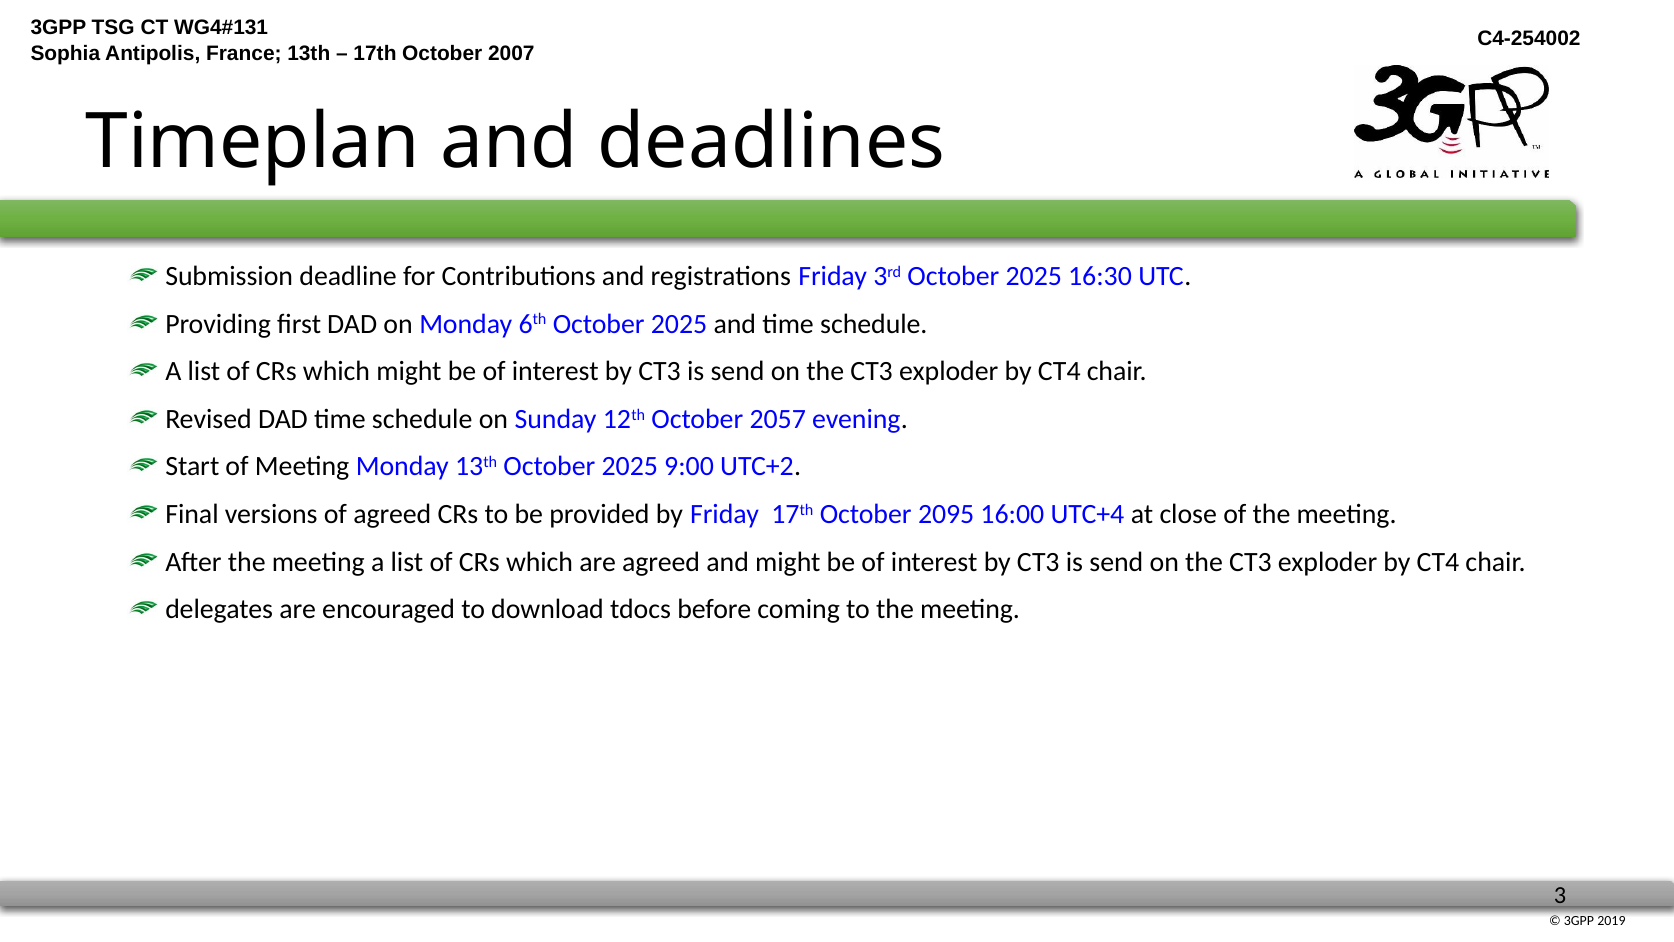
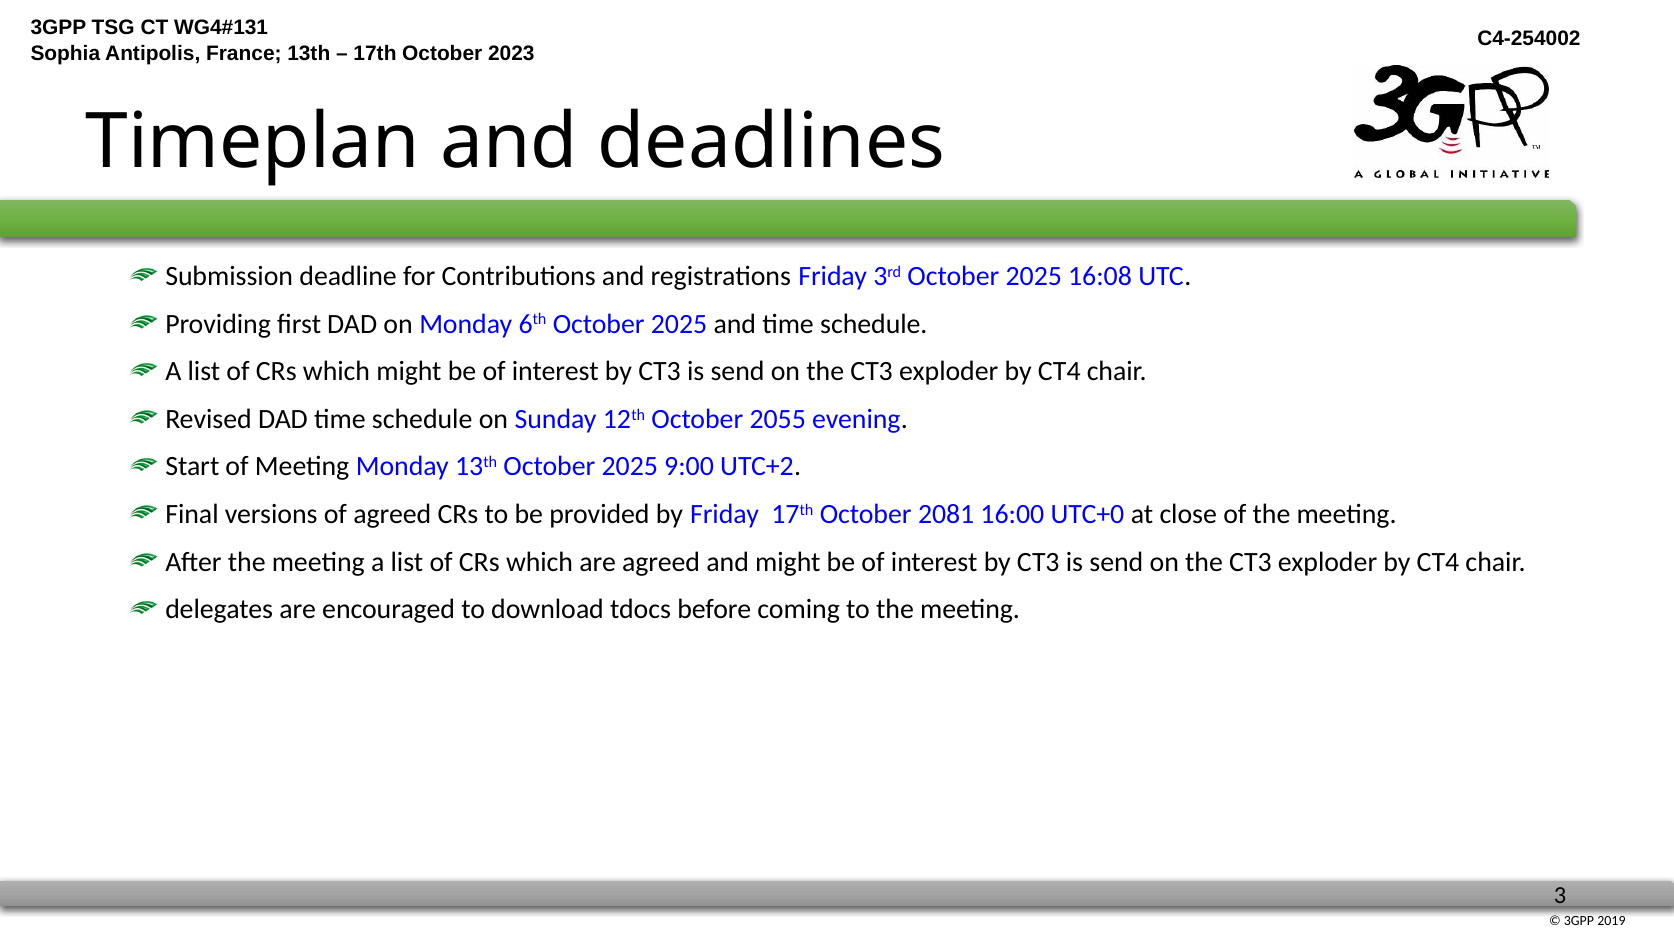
2007: 2007 -> 2023 (511, 53)
16:30: 16:30 -> 16:08 (1100, 276)
2057: 2057 -> 2055 (778, 419)
2095: 2095 -> 2081 (946, 514)
UTC+4: UTC+4 -> UTC+0 (1087, 514)
